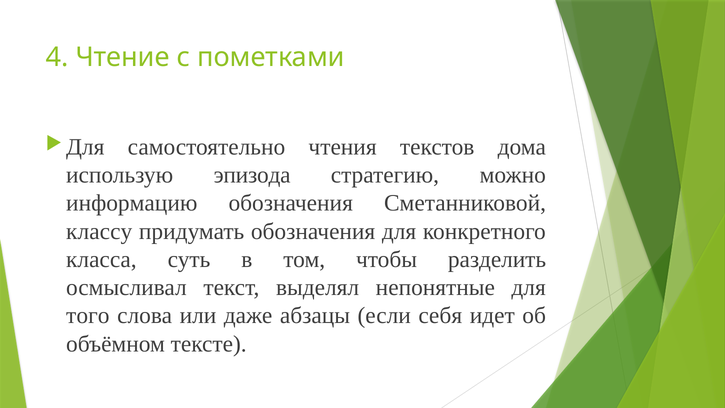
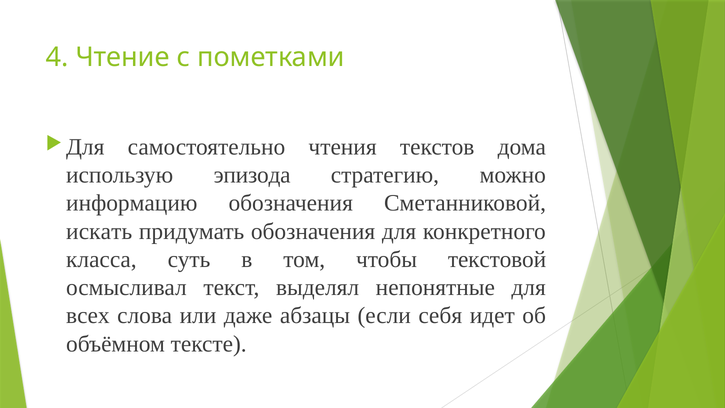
классу: классу -> искать (99, 231)
разделить: разделить -> текстовой (497, 259)
того: того -> всех (88, 316)
